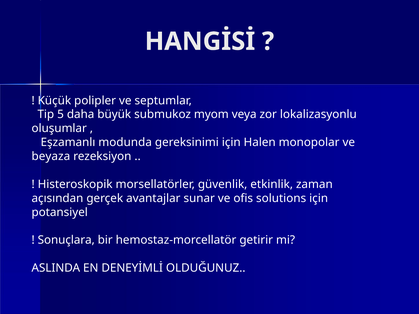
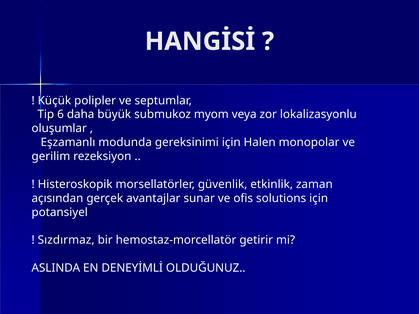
5: 5 -> 6 (61, 115)
beyaza: beyaza -> gerilim (51, 156)
Sonuçlara: Sonuçlara -> Sızdırmaz (66, 240)
